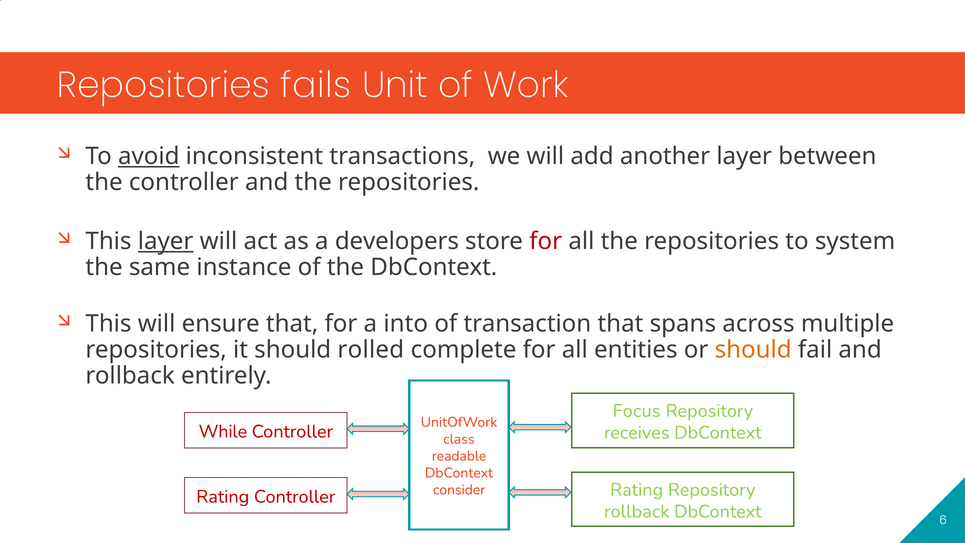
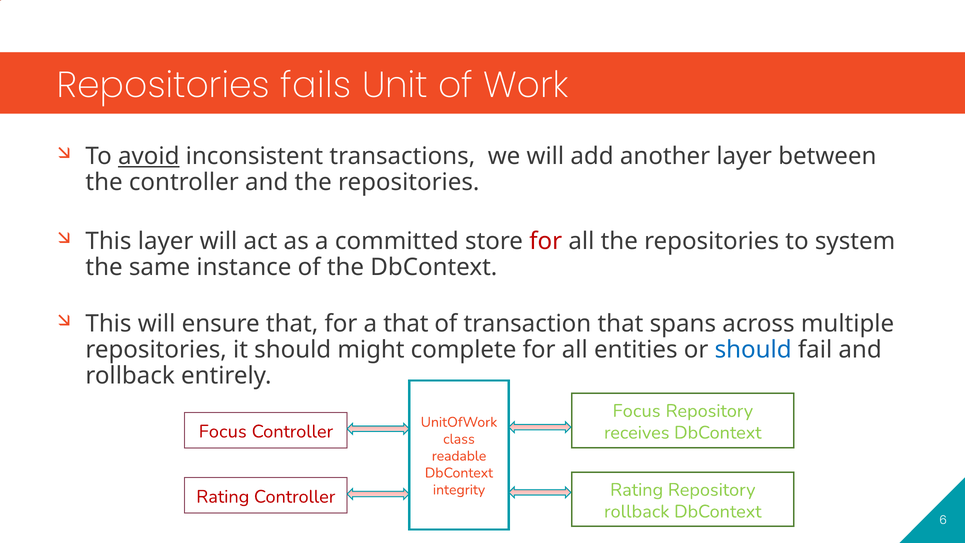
layer underline: present -> none (166, 241)
developers: developers -> committed (397, 241)
a into: into -> that (406, 323)
rolled: rolled -> might (371, 350)
should colour: orange -> blue (753, 350)
While: While -> Focus (223, 431)
consider: consider -> integrity (459, 490)
